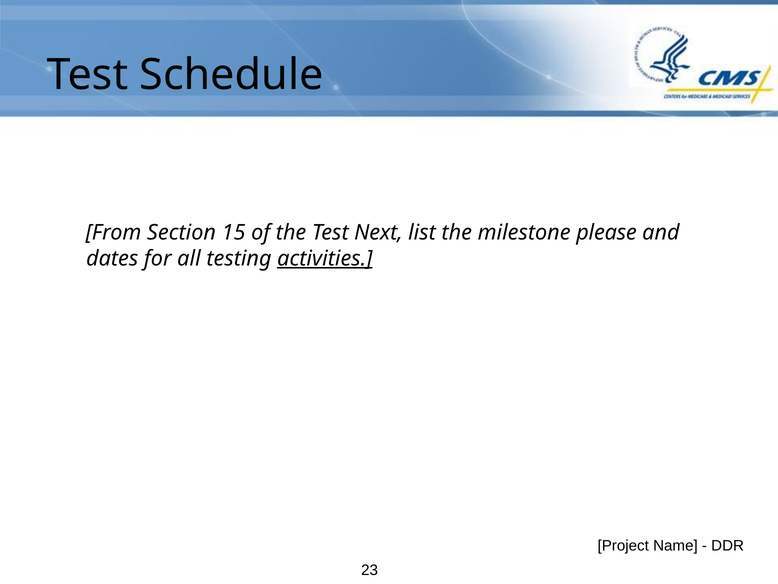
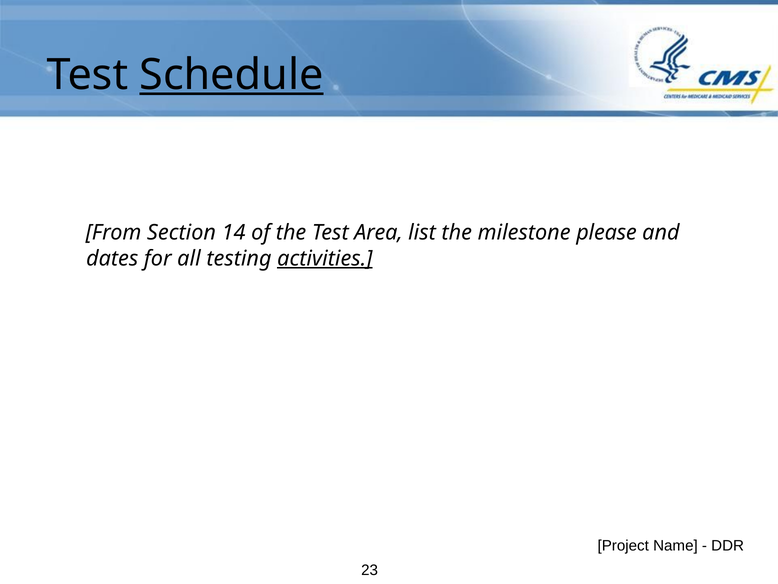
Schedule underline: none -> present (231, 75)
15: 15 -> 14 (234, 232)
Next: Next -> Area (379, 232)
